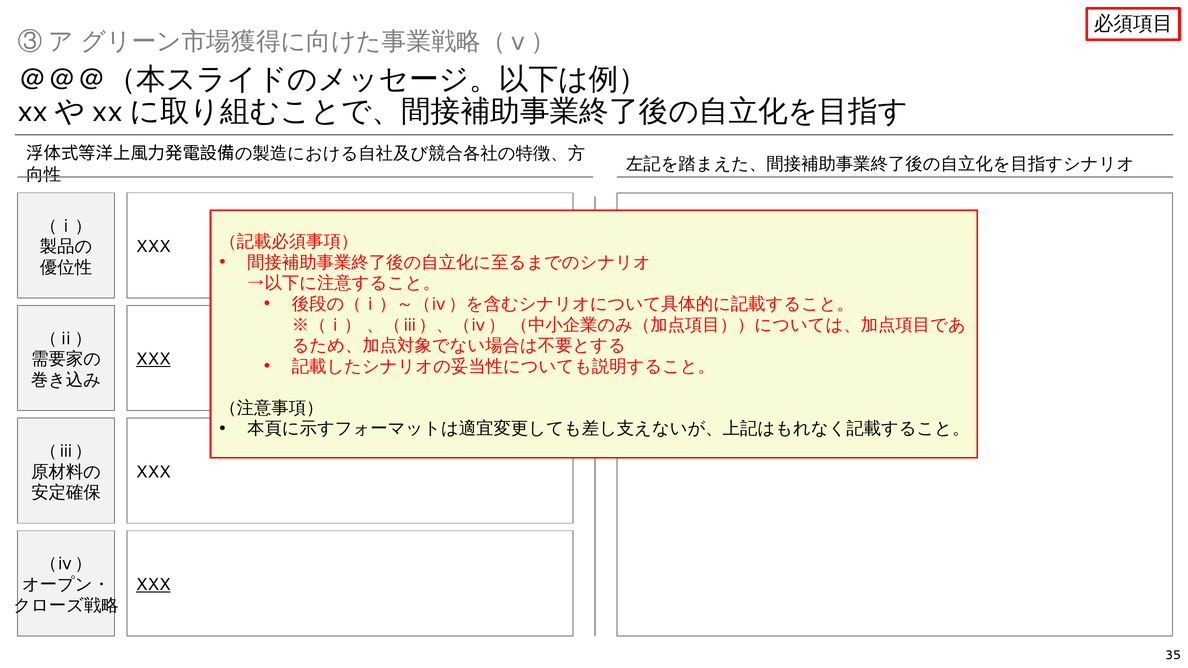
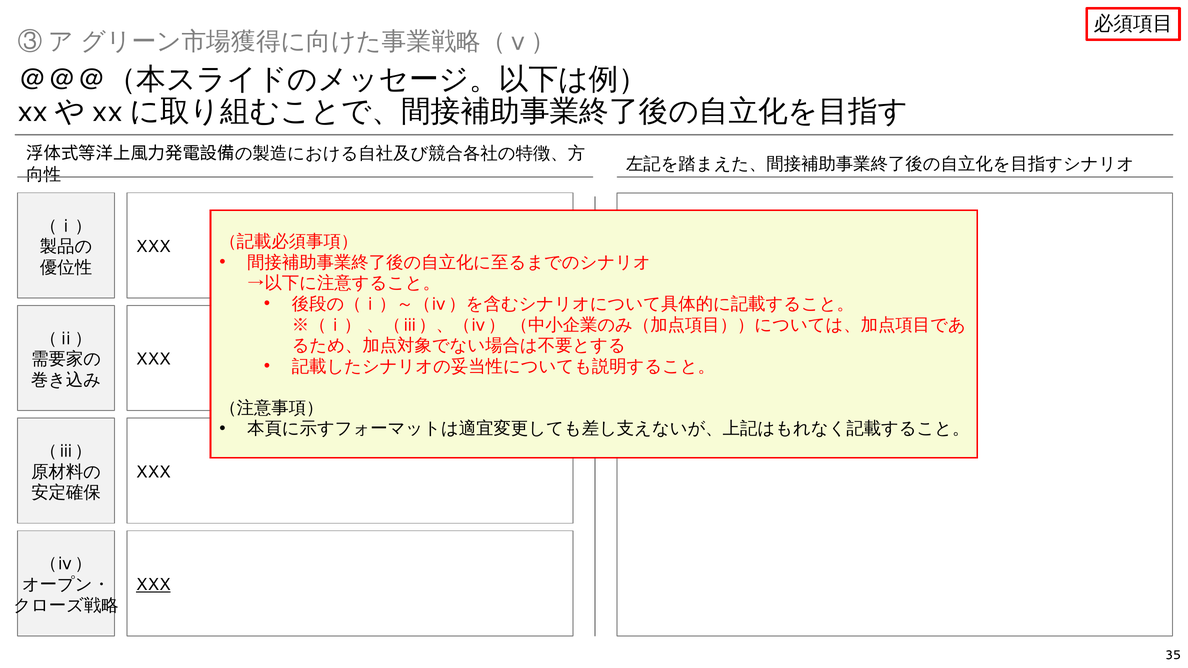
XXX underline: present -> none (153, 359)
